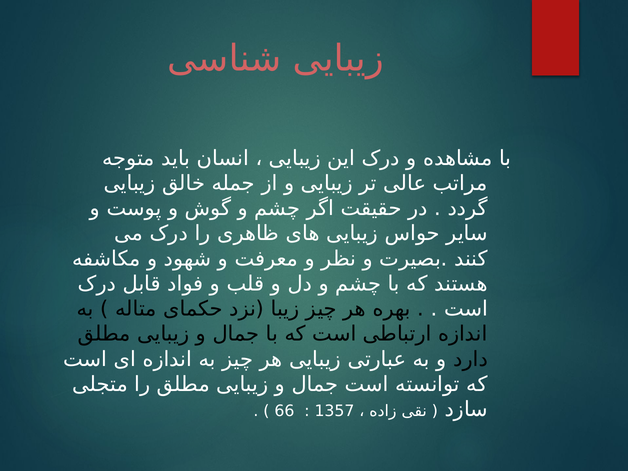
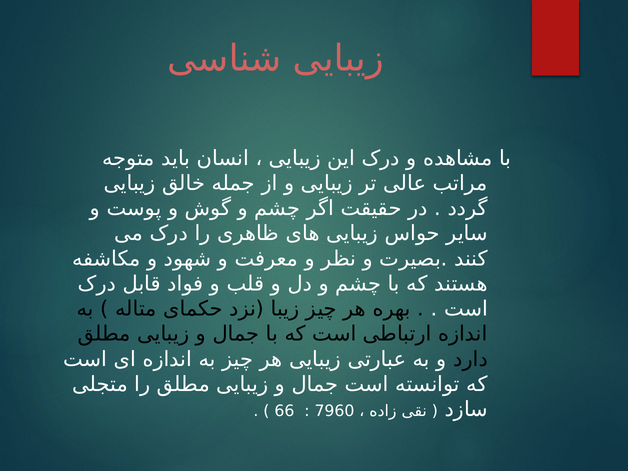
1357: 1357 -> 7960 (334, 411)
